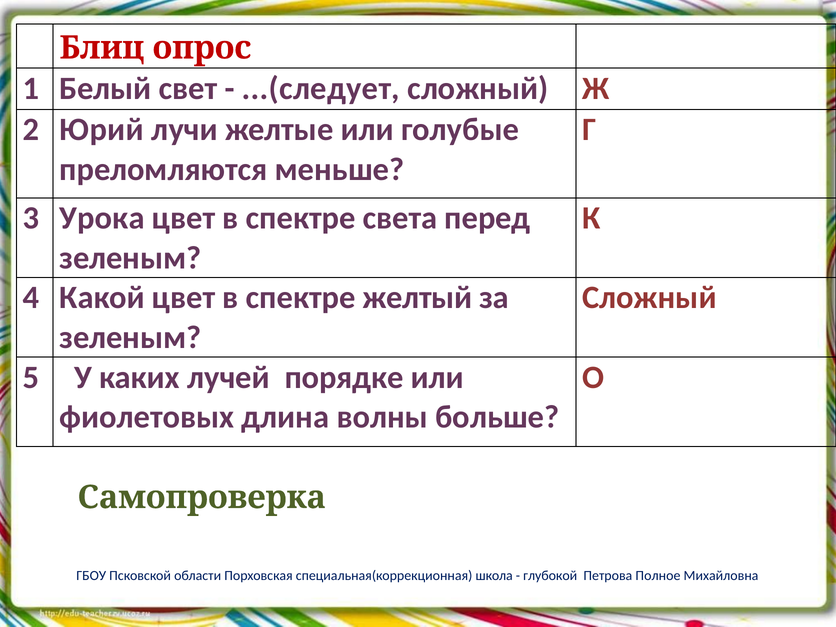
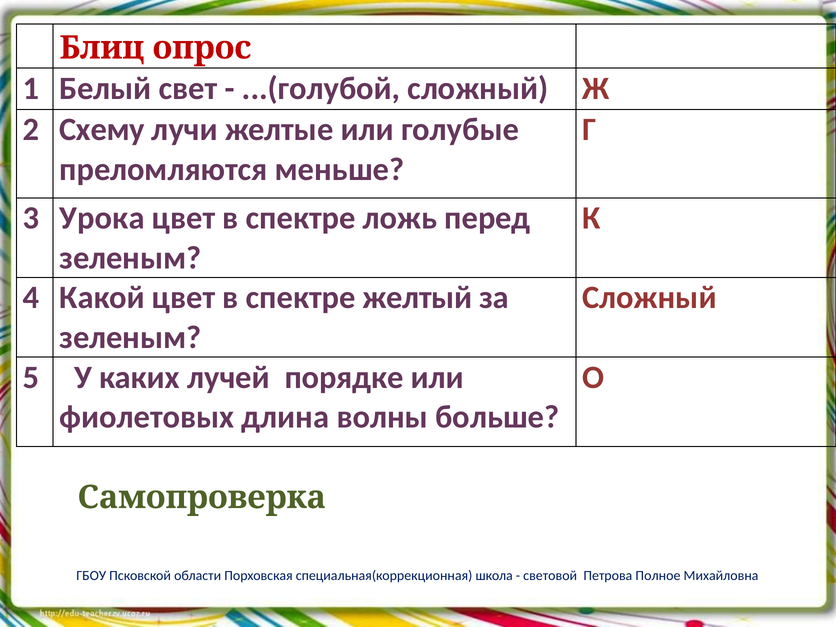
...(следует: ...(следует -> ...(голубой (321, 88)
Юрий: Юрий -> Схему (102, 130)
света: света -> ложь (400, 218)
глубокой: глубокой -> световой (550, 576)
